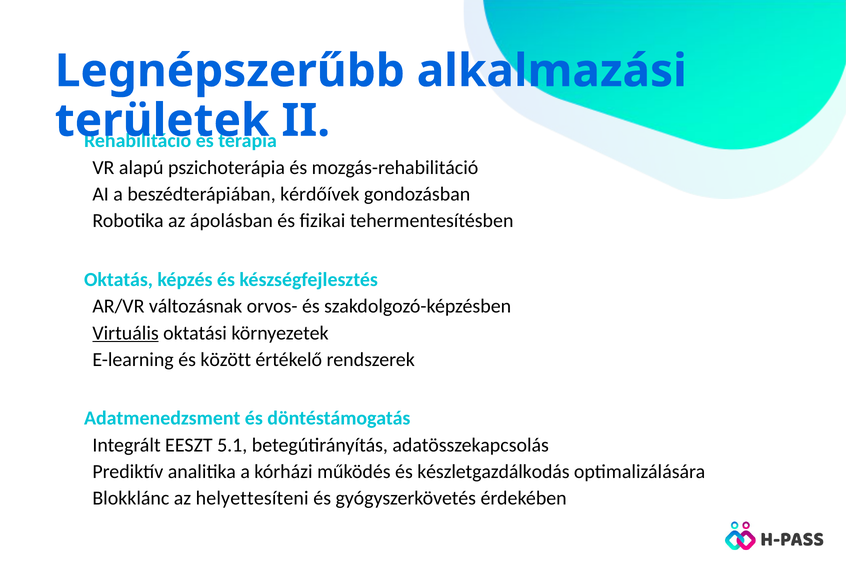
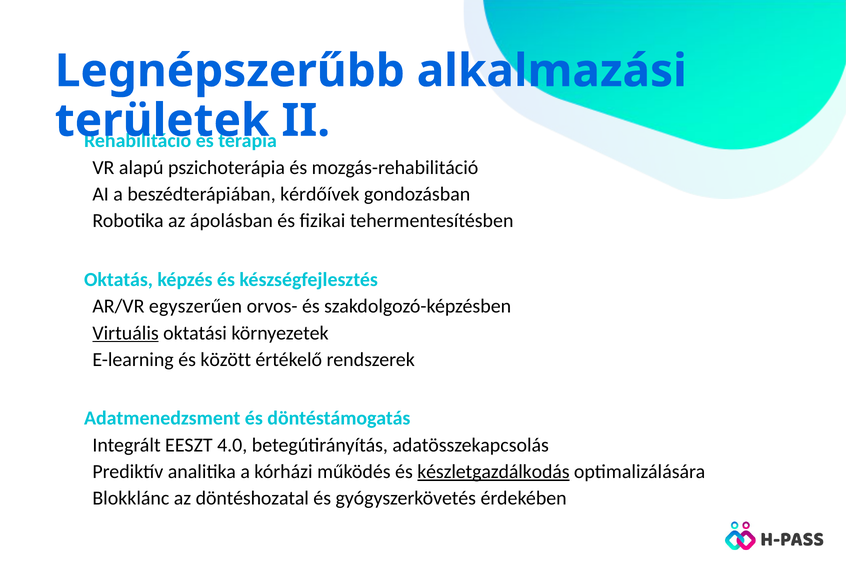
változásnak: változásnak -> egyszerűen (195, 306)
5.1: 5.1 -> 4.0 (232, 445)
készletgazdálkodás underline: none -> present (493, 472)
helyettesíteni: helyettesíteni -> döntéshozatal (252, 498)
